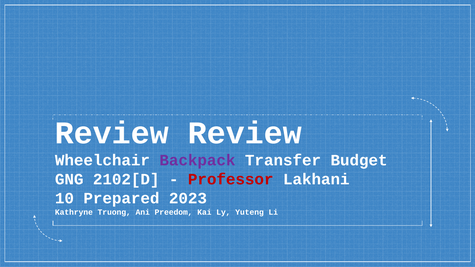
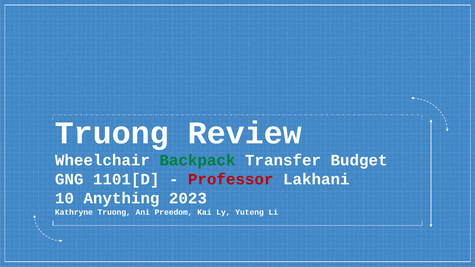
Review: Review -> Truong (112, 133)
Backpack colour: purple -> green (197, 161)
2102[D: 2102[D -> 1101[D (126, 180)
Prepared: Prepared -> Anything (121, 199)
